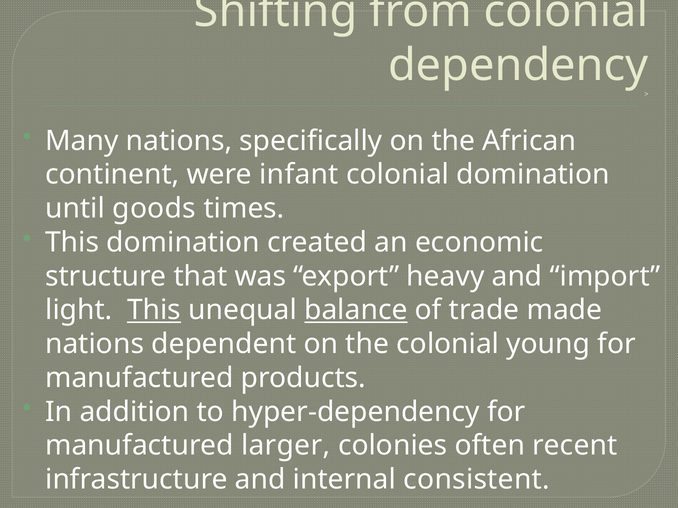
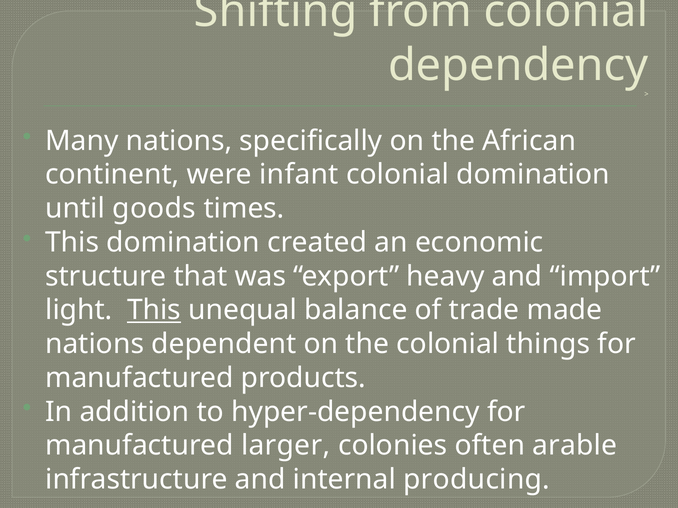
balance underline: present -> none (356, 310)
young: young -> things (548, 344)
recent: recent -> arable (575, 446)
consistent: consistent -> producing (477, 480)
